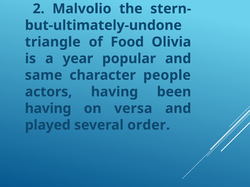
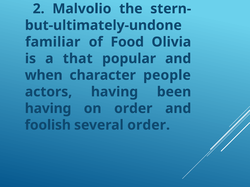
triangle: triangle -> familiar (53, 42)
year: year -> that (78, 59)
same: same -> when (44, 75)
on versa: versa -> order (133, 109)
played: played -> foolish (48, 125)
